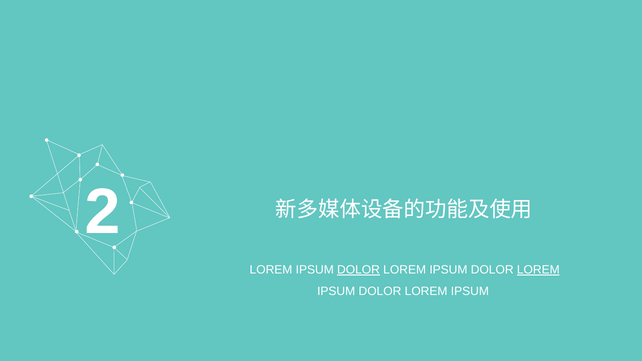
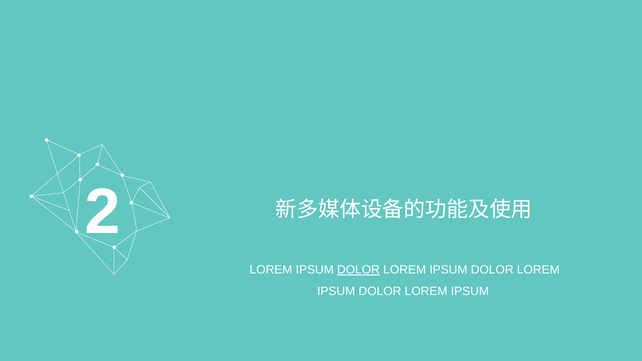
LOREM underline: present -> none (538, 270)
